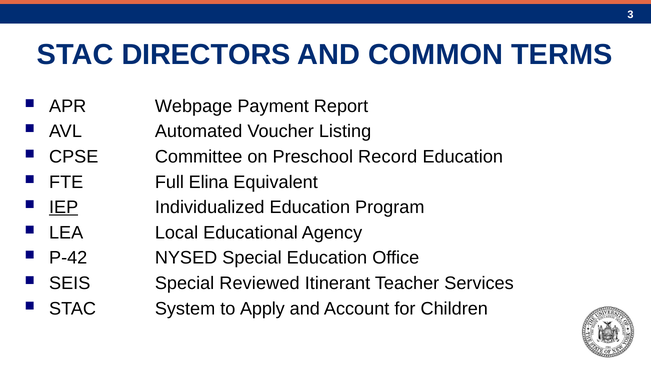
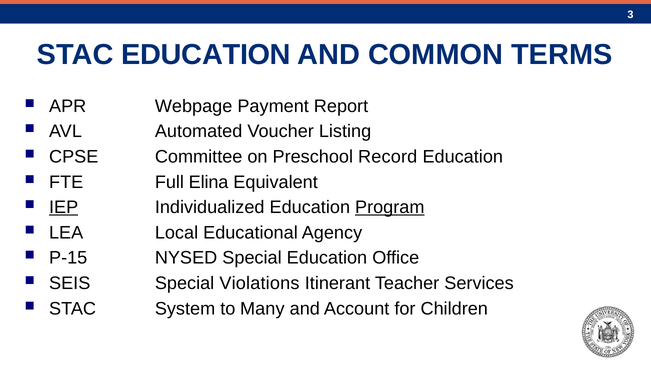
STAC DIRECTORS: DIRECTORS -> EDUCATION (206, 55)
Program underline: none -> present (390, 207)
P-42: P-42 -> P-15 (68, 258)
Reviewed: Reviewed -> Violations (259, 283)
Apply: Apply -> Many (262, 309)
